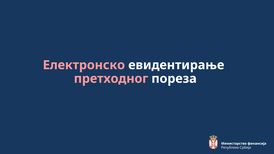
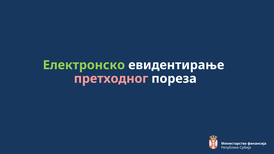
Електронско colour: pink -> light green (84, 65)
